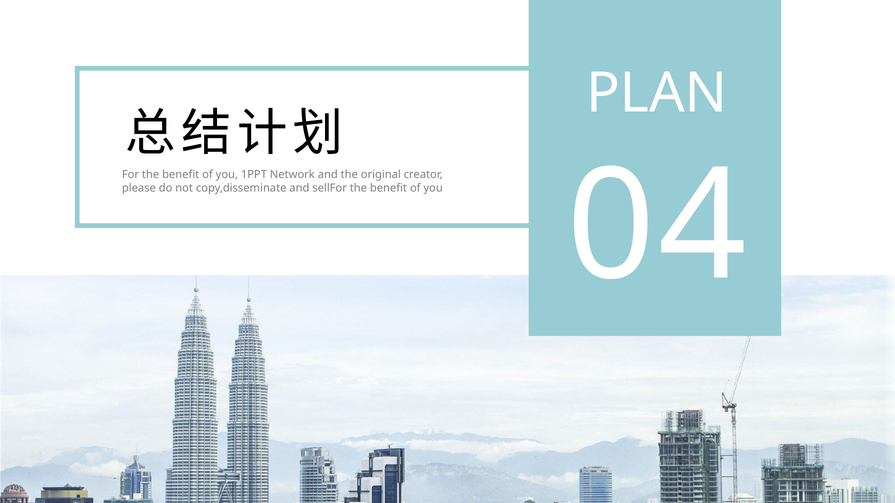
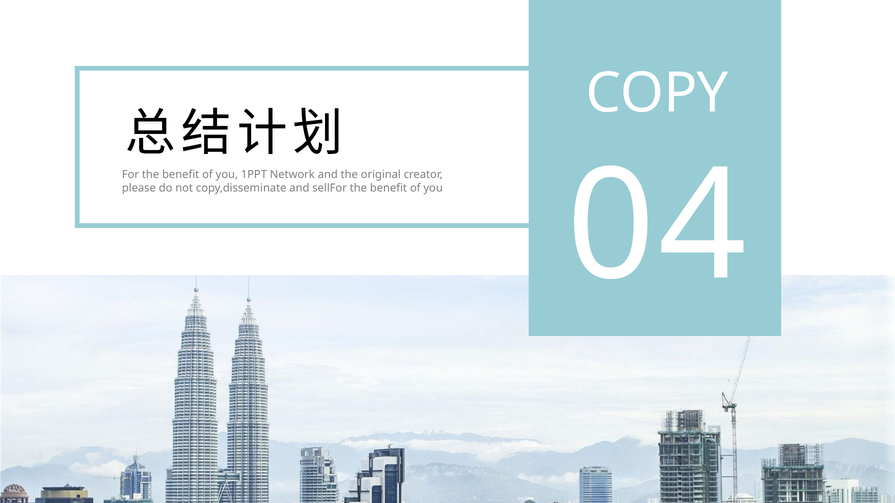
PLAN: PLAN -> COPY (657, 93)
